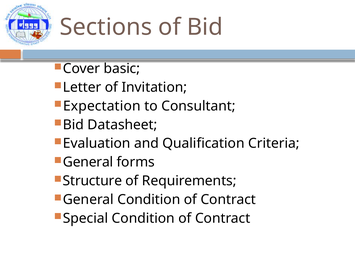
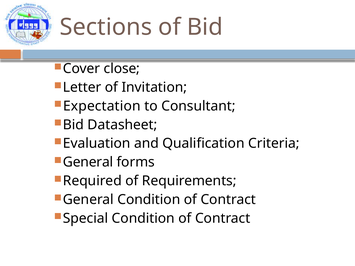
basic: basic -> close (122, 69)
Structure: Structure -> Required (92, 181)
